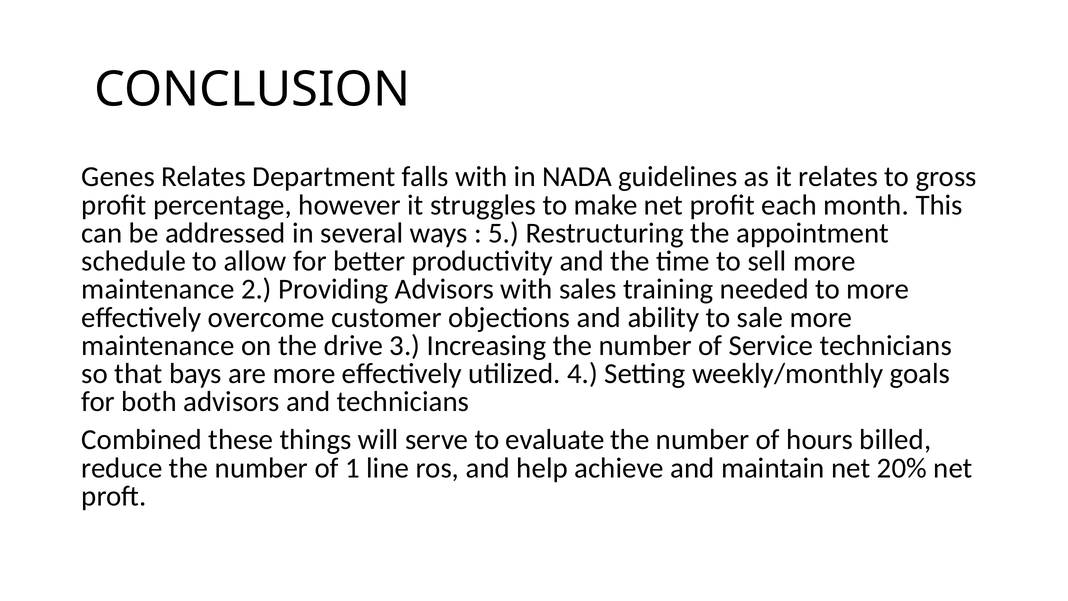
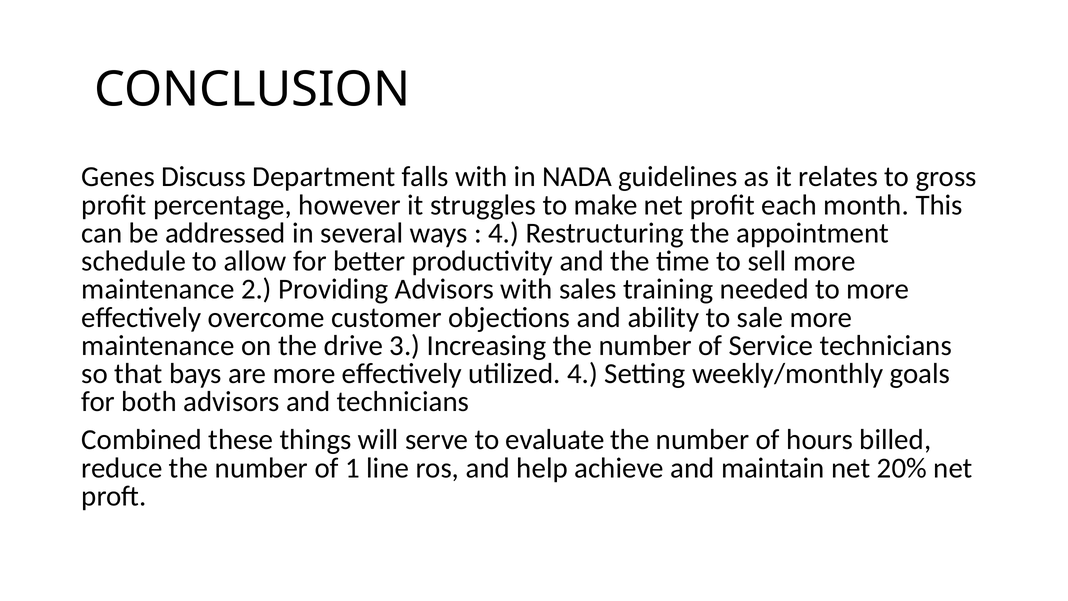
Genes Relates: Relates -> Discuss (204, 177)
5: 5 -> 4 (504, 233)
